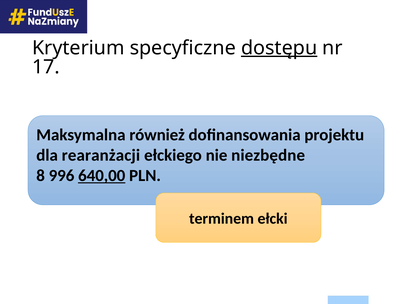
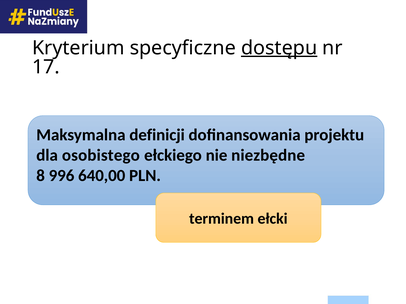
również: również -> definicji (157, 135)
rearanżacji: rearanżacji -> osobistego (101, 156)
640,00 underline: present -> none (102, 176)
